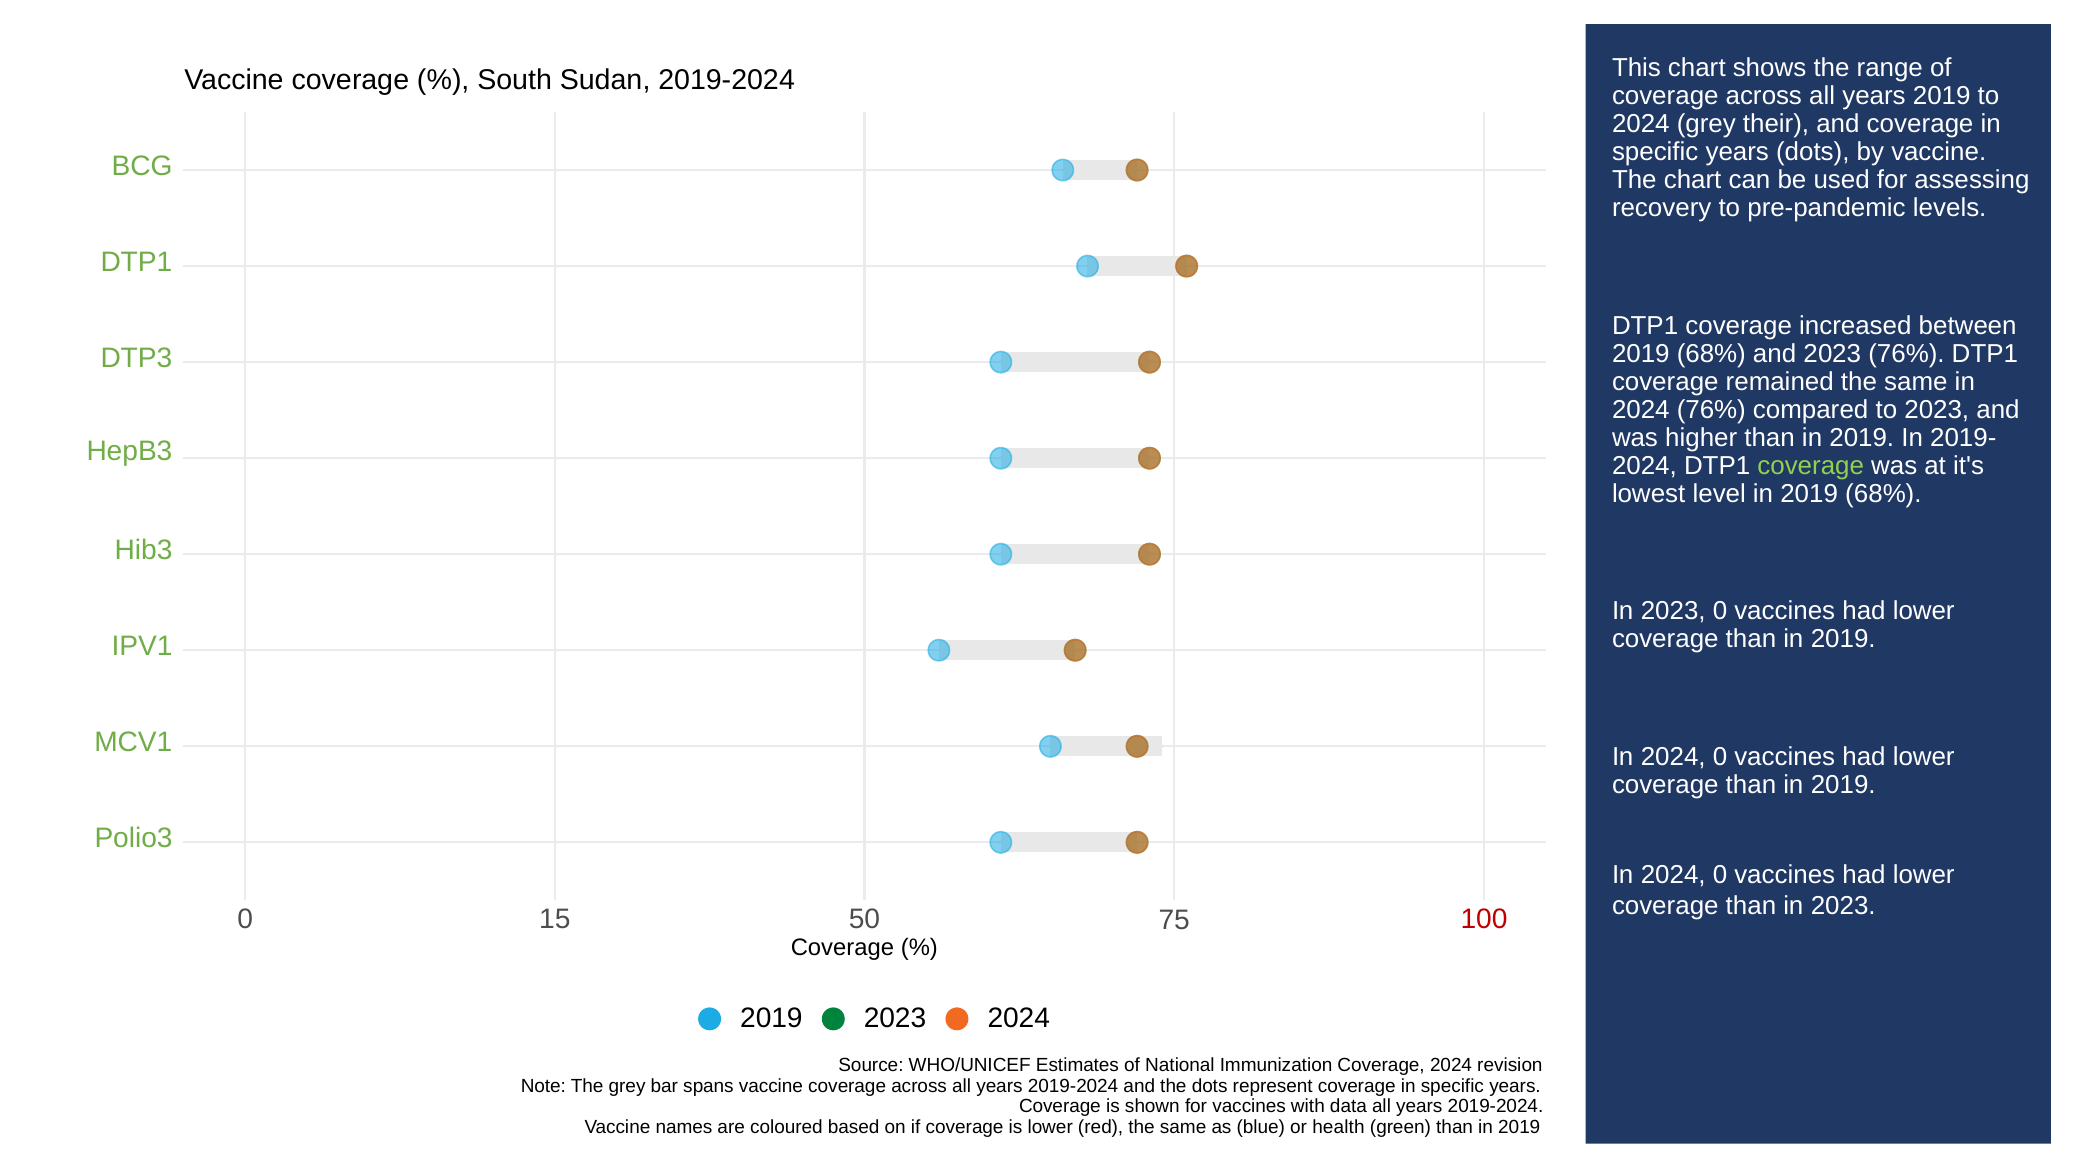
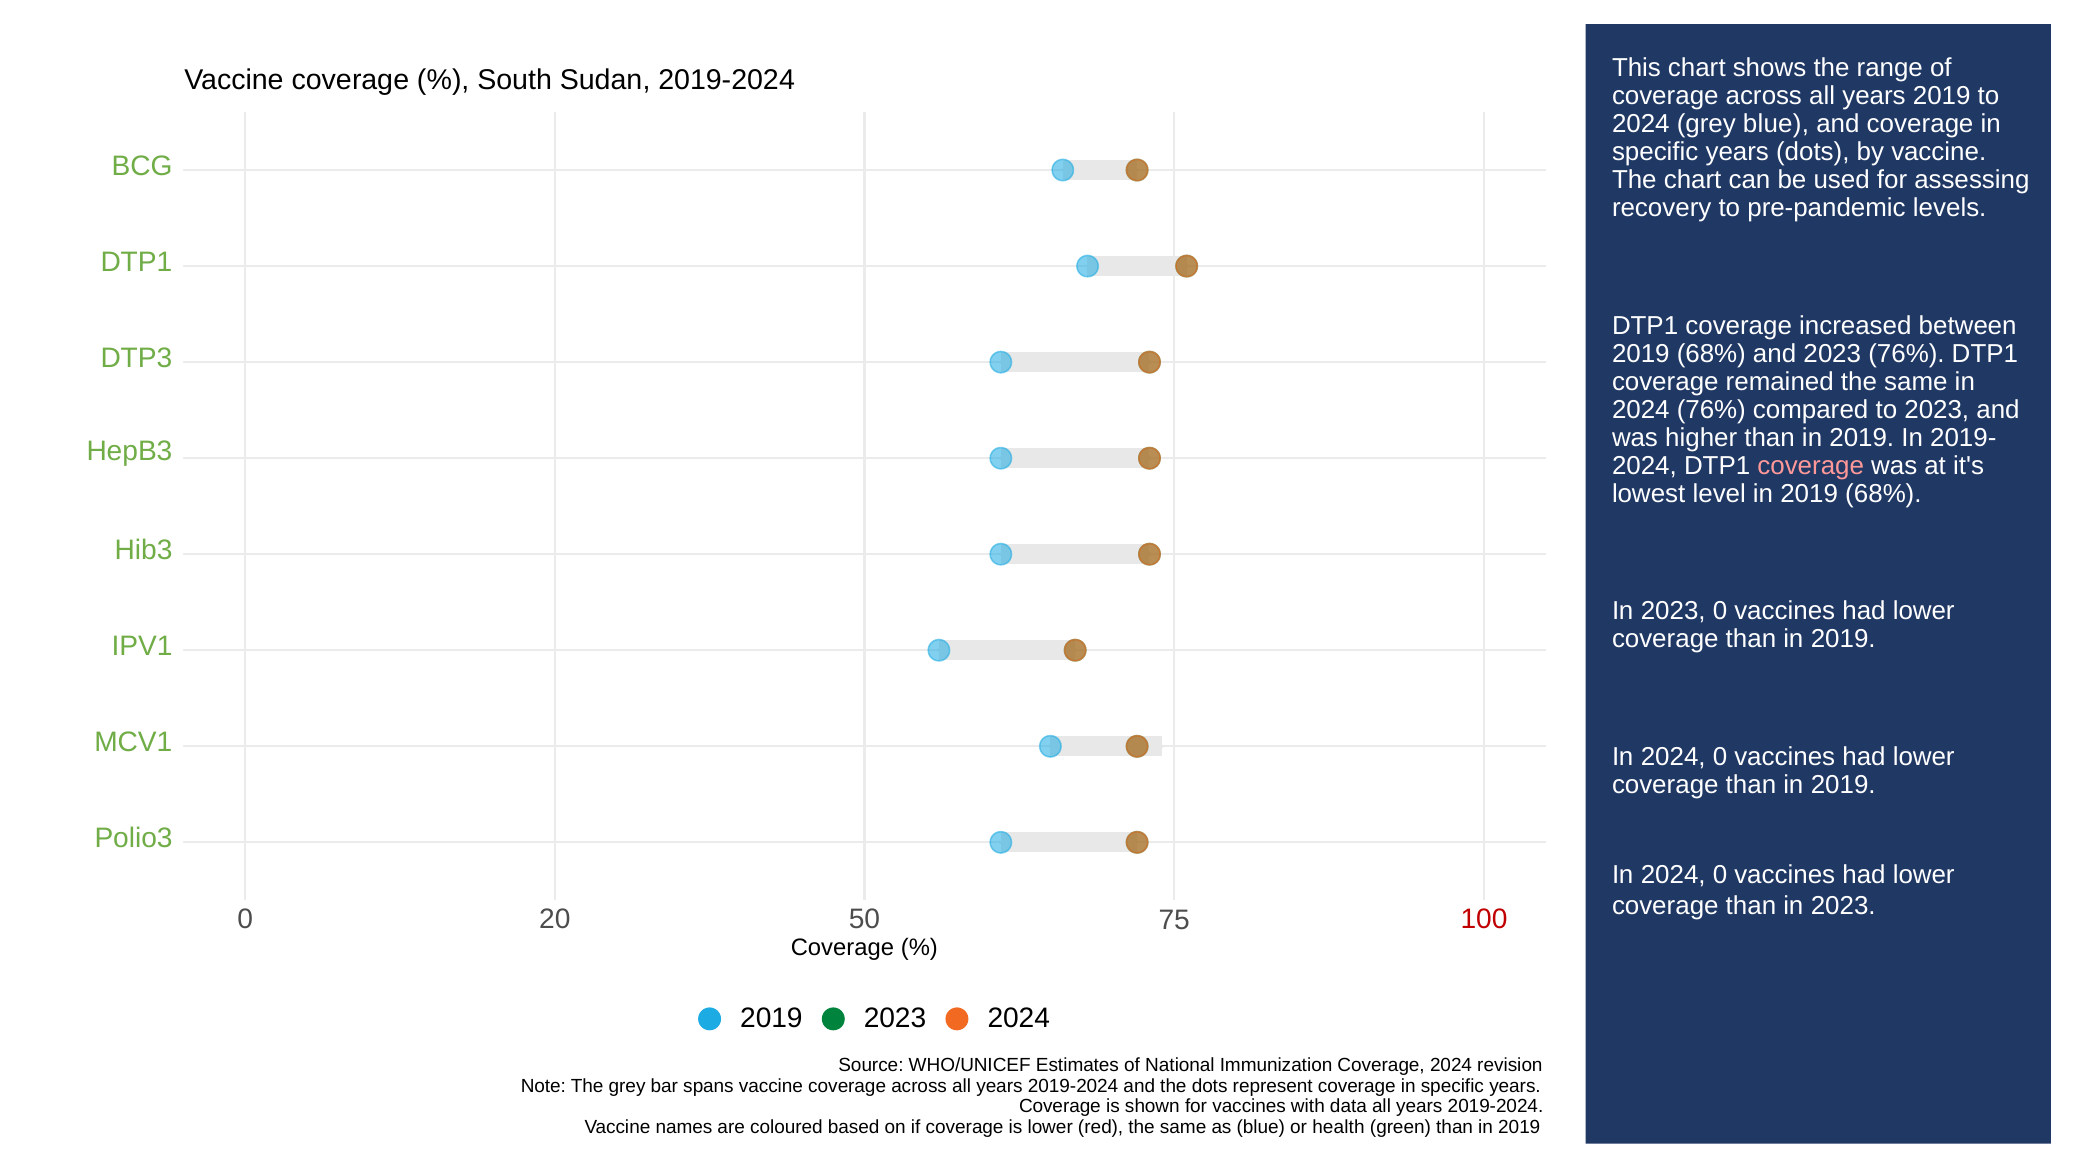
grey their: their -> blue (1776, 124)
coverage colour: light green -> pink (1811, 466)
15: 15 -> 20 (555, 920)
